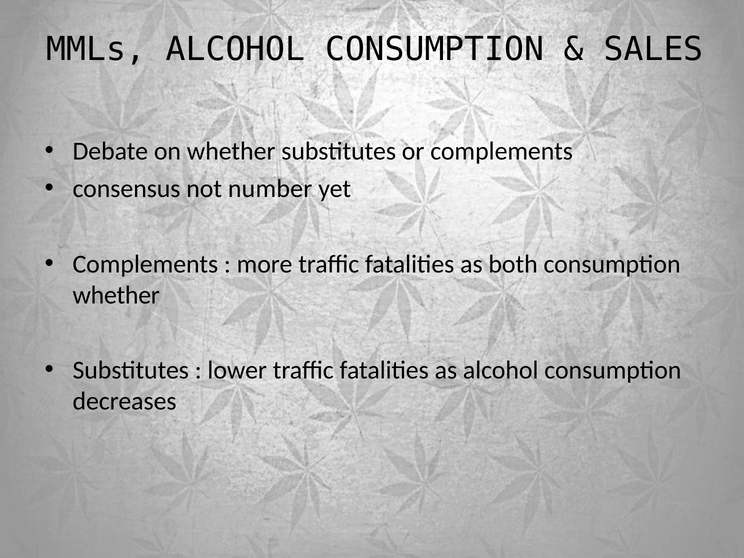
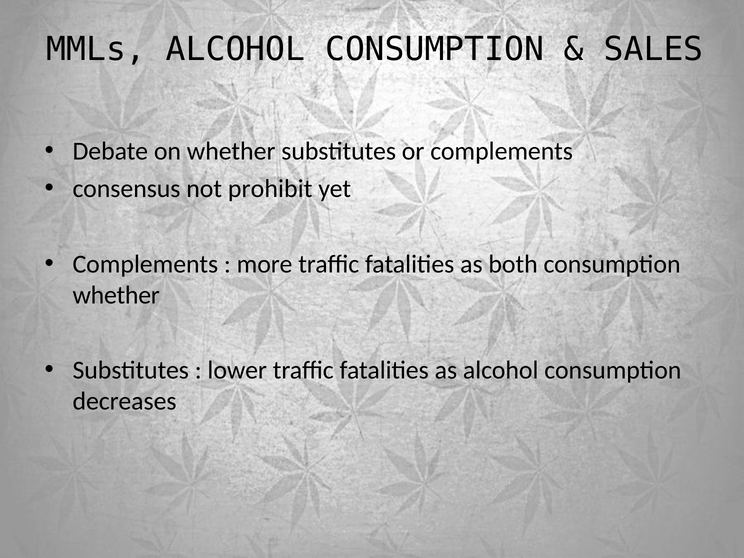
number: number -> prohibit (270, 189)
